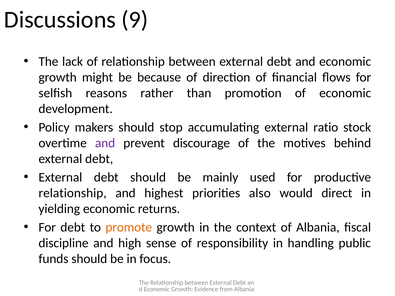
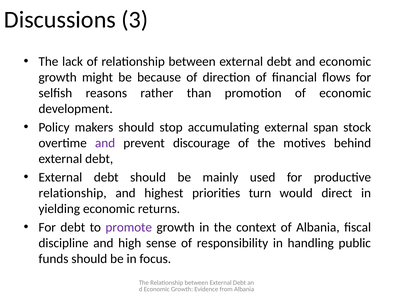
9: 9 -> 3 (135, 20)
ratio: ratio -> span (326, 127)
also: also -> turn (260, 193)
promote colour: orange -> purple (129, 227)
